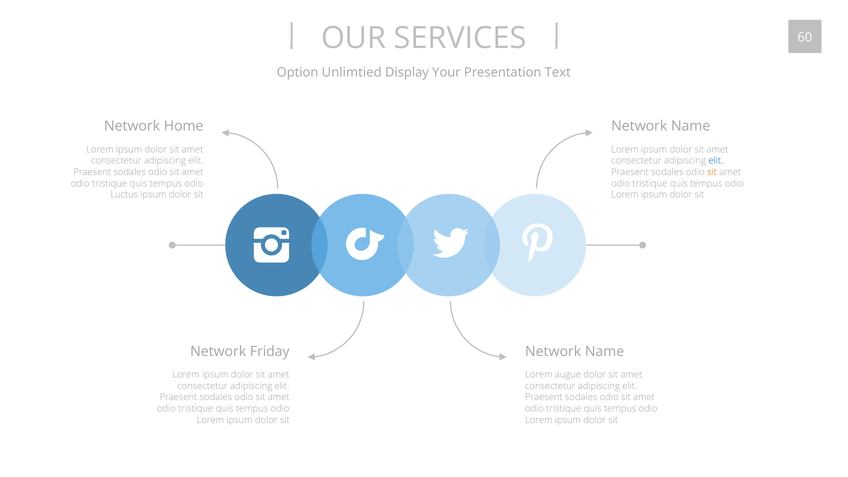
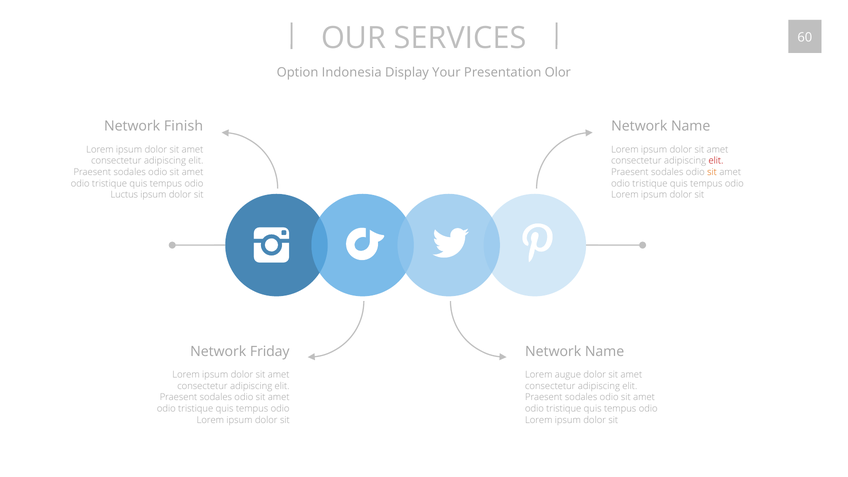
Unlimtied: Unlimtied -> Indonesia (352, 72)
Text: Text -> Olor (558, 72)
Home: Home -> Finish (183, 126)
elit colour: blue -> red (716, 161)
